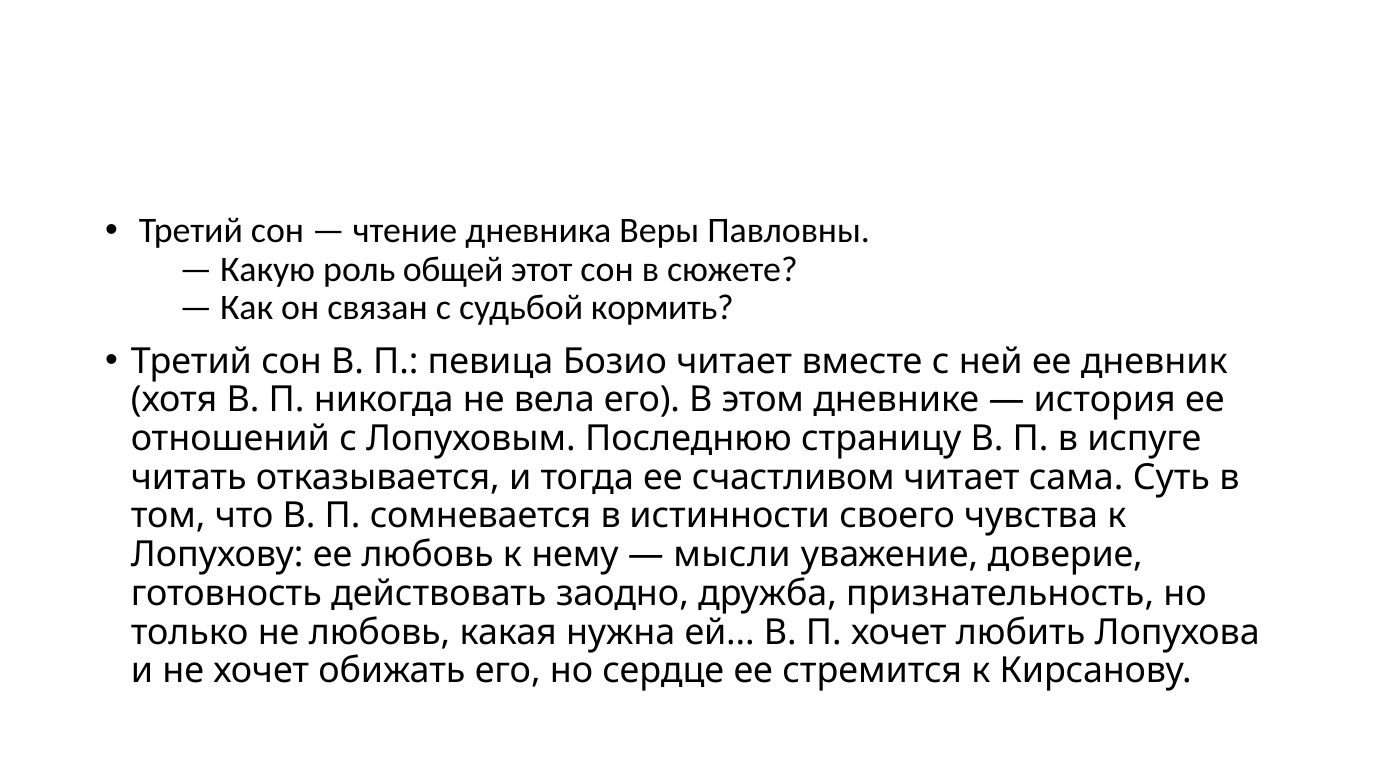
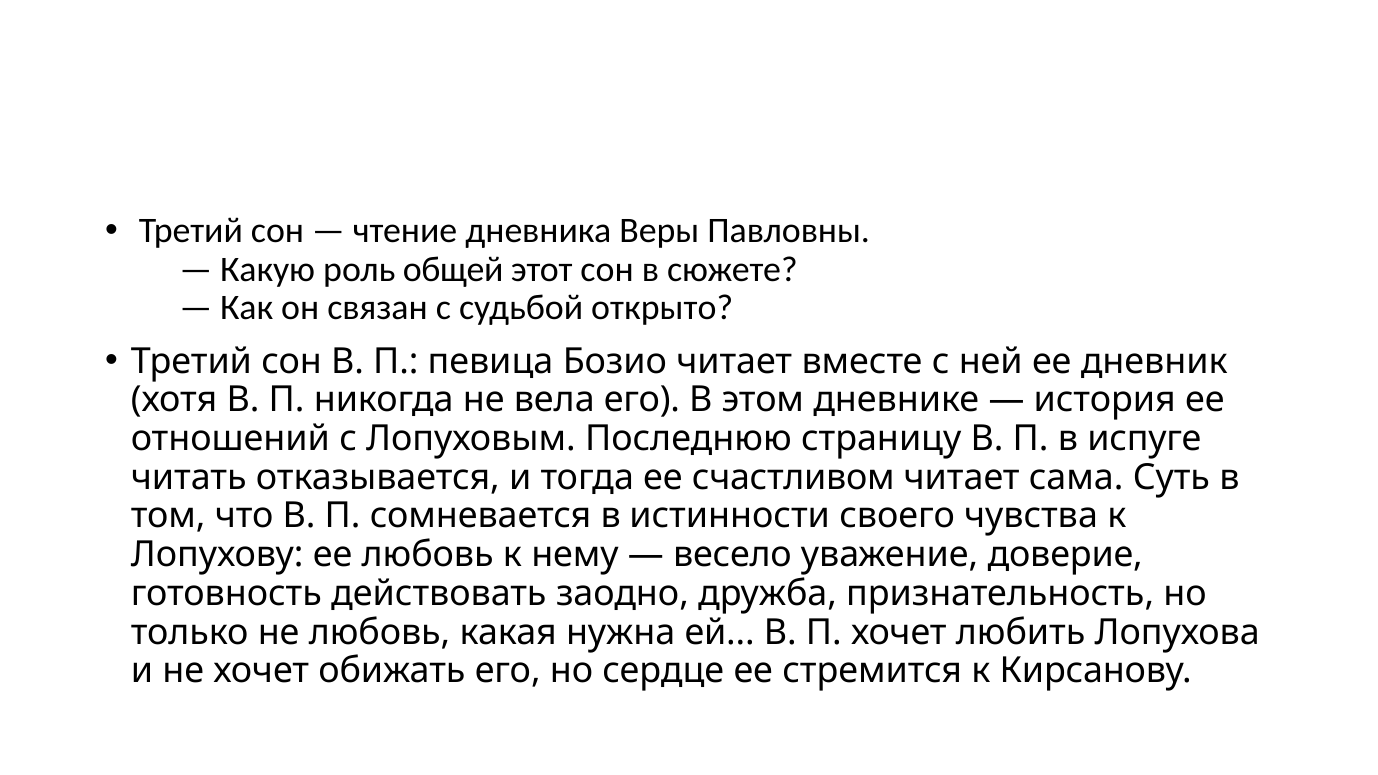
кормить: кормить -> открыто (662, 308)
мысли: мысли -> весело (732, 555)
